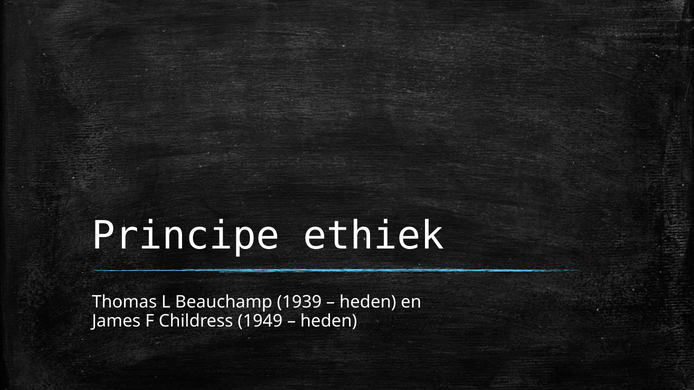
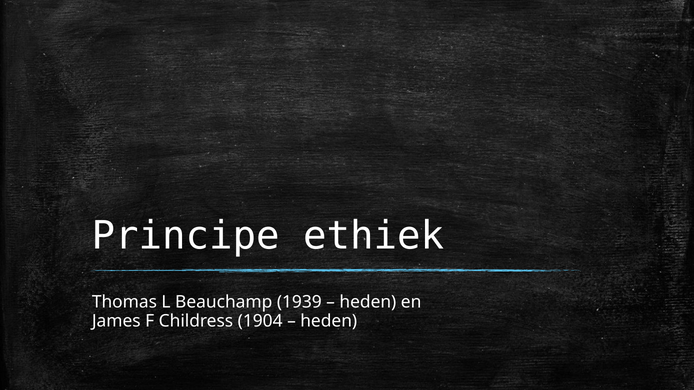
1949: 1949 -> 1904 (260, 321)
